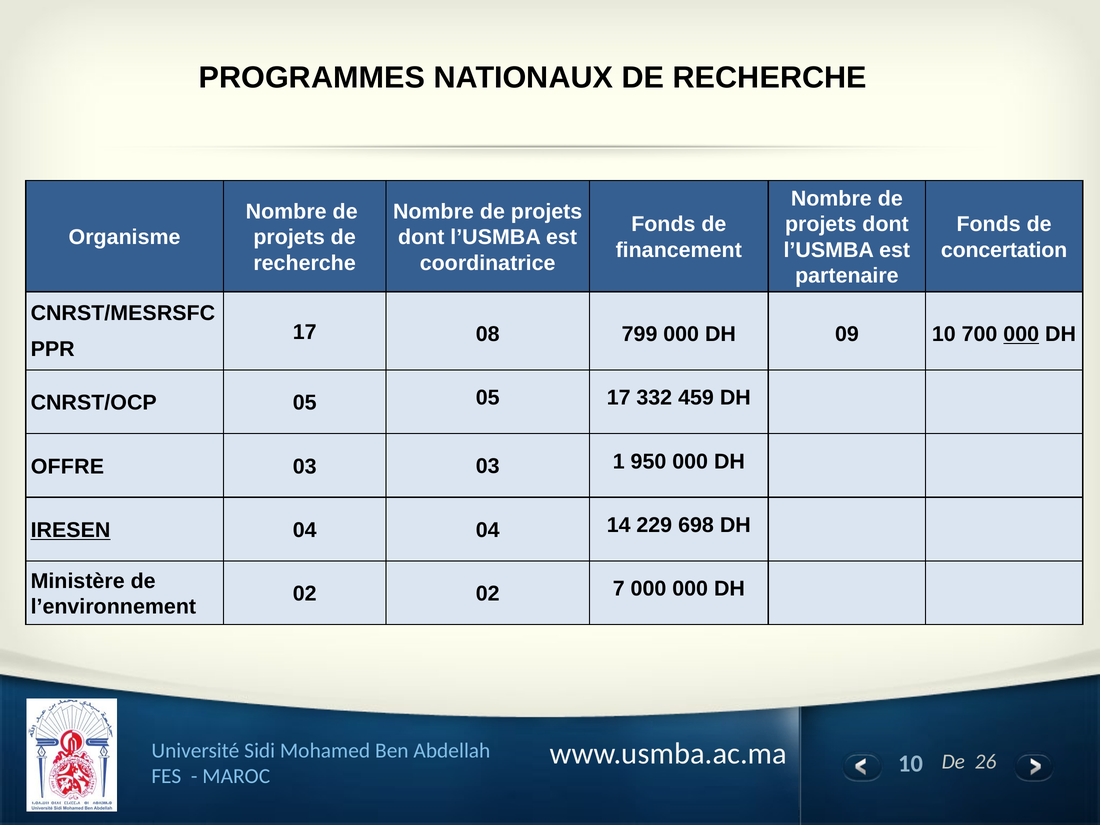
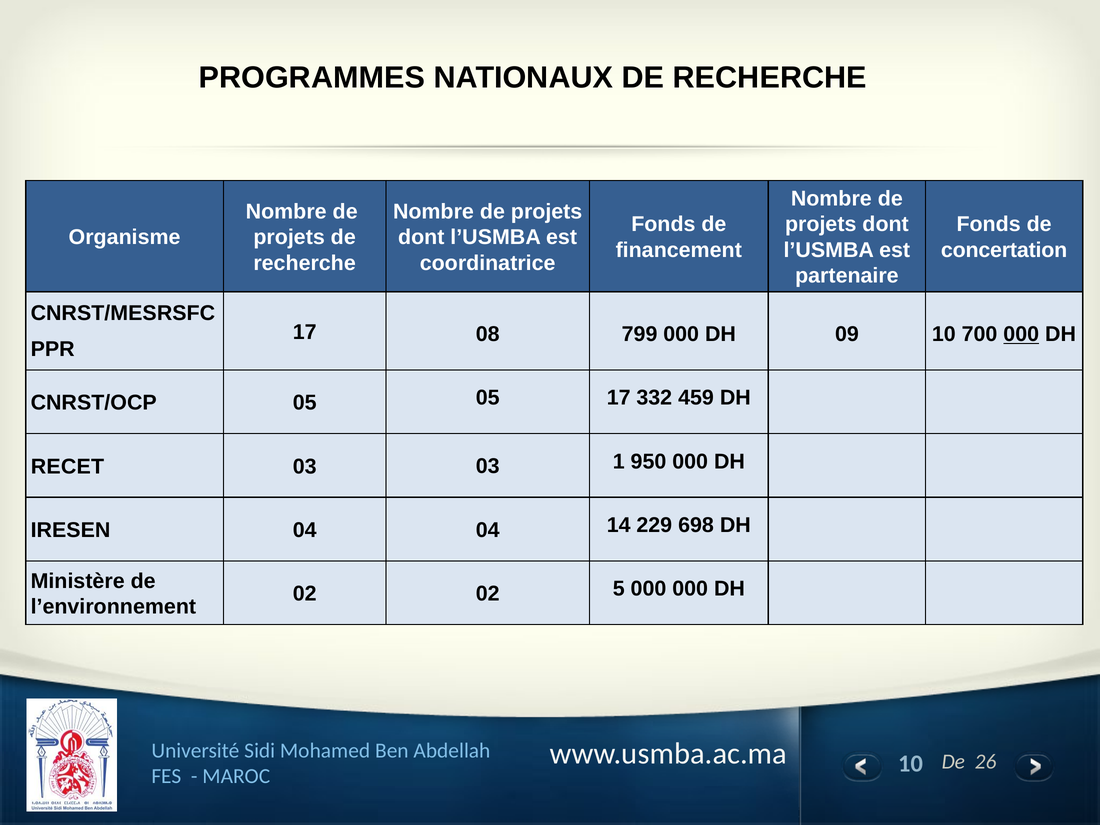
OFFRE: OFFRE -> RECET (67, 467)
IRESEN underline: present -> none (71, 530)
7: 7 -> 5 (619, 589)
